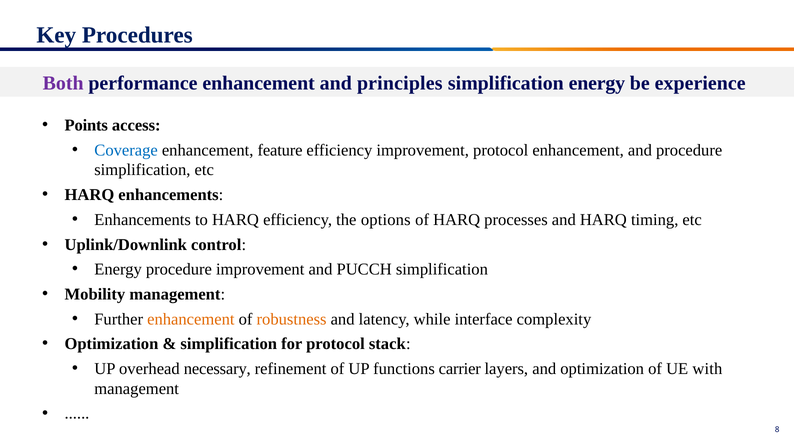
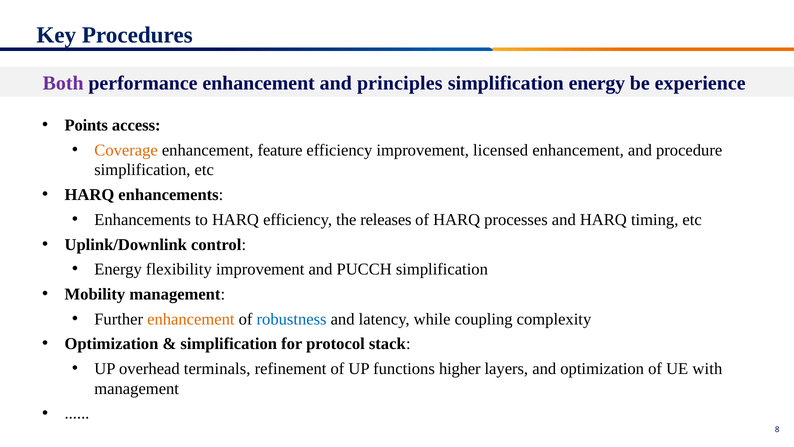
Coverage colour: blue -> orange (126, 150)
improvement protocol: protocol -> licensed (501, 150)
options: options -> releases (386, 220)
Energy procedure: procedure -> flexibility (179, 269)
robustness colour: orange -> blue (292, 319)
interface: interface -> coupling (484, 319)
necessary: necessary -> terminals (217, 368)
carrier: carrier -> higher (460, 368)
